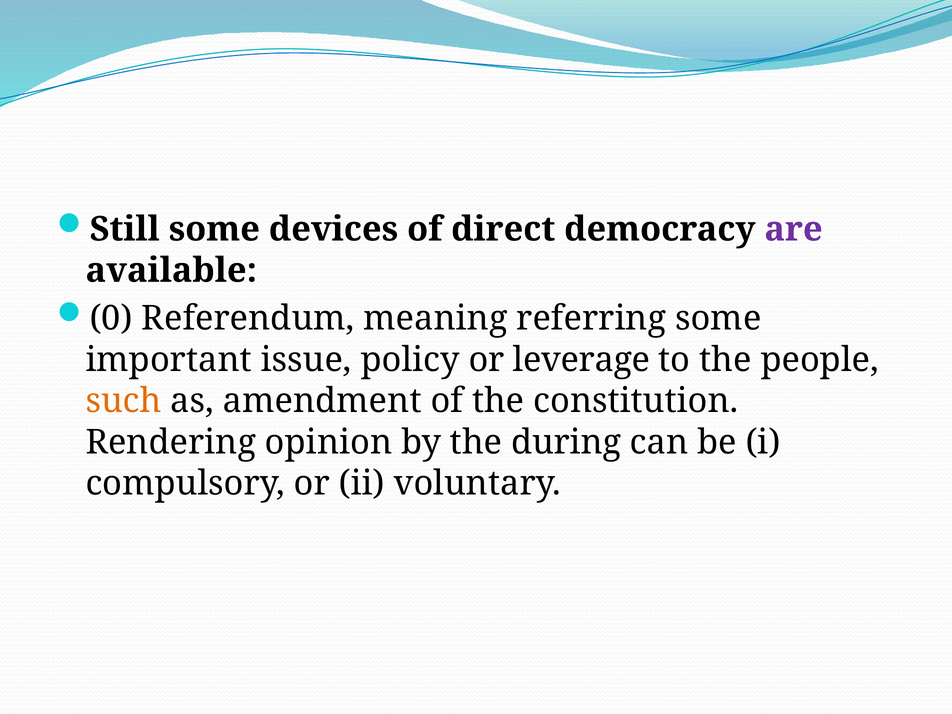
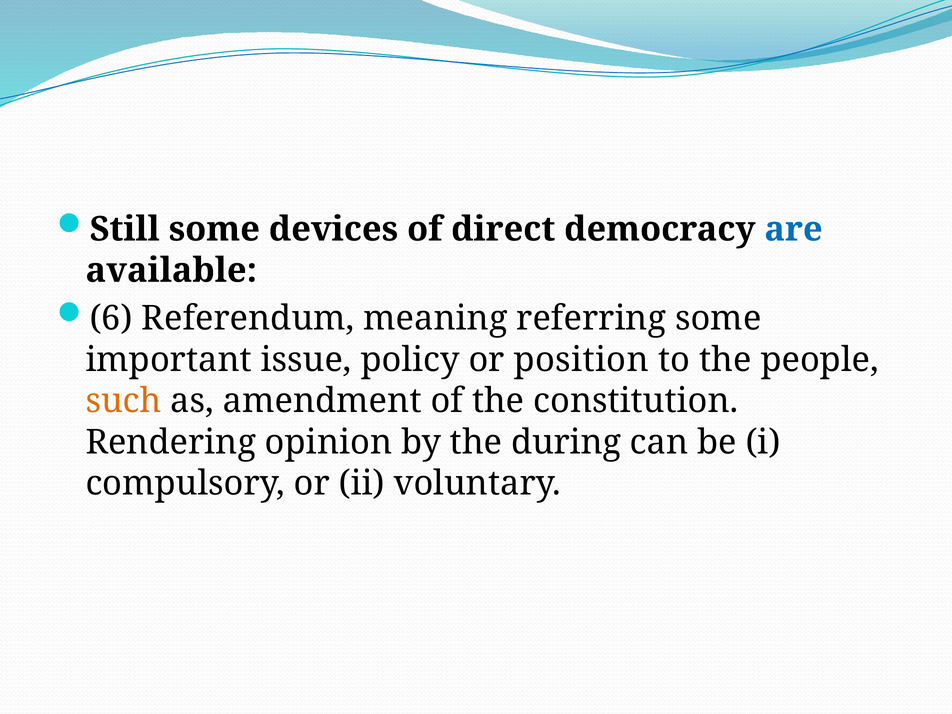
are colour: purple -> blue (794, 229)
0: 0 -> 6 (111, 319)
leverage: leverage -> position (581, 360)
